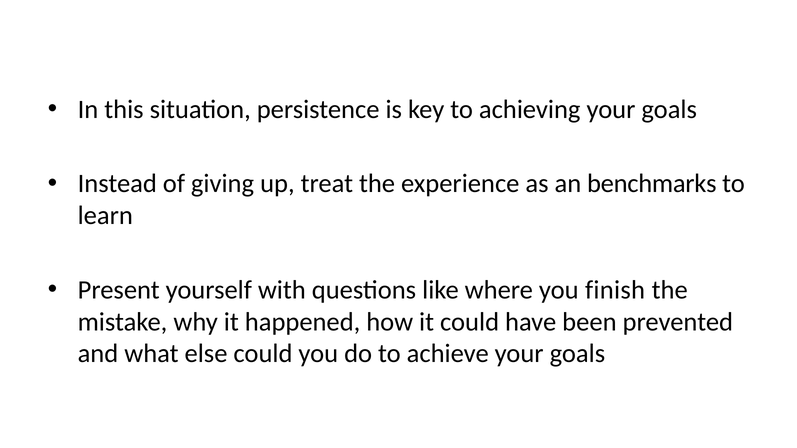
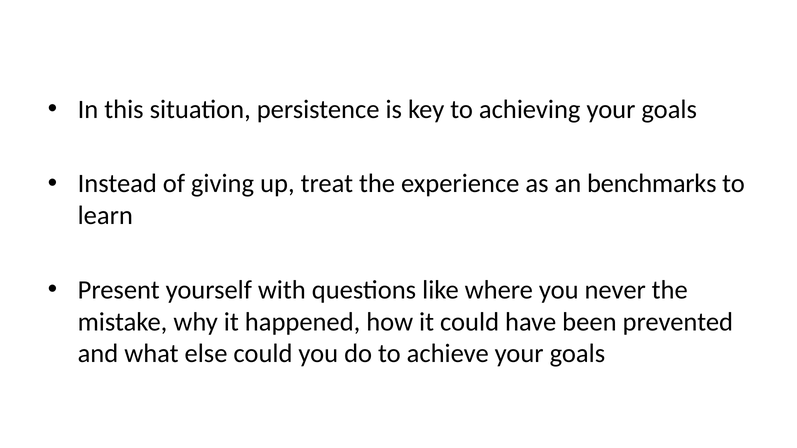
finish: finish -> never (615, 290)
